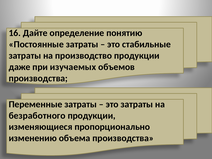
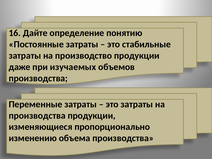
безработного: безработного -> производства (37, 116)
